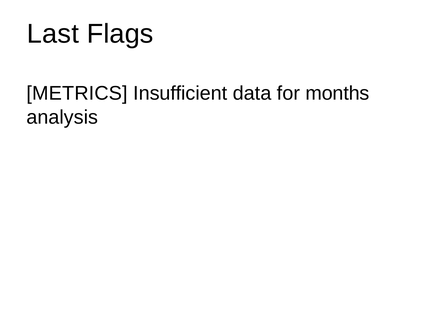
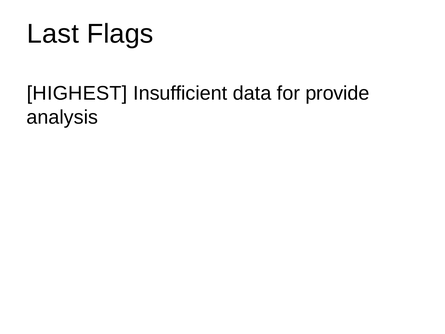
METRICS: METRICS -> HIGHEST (77, 93)
months: months -> provide (337, 93)
